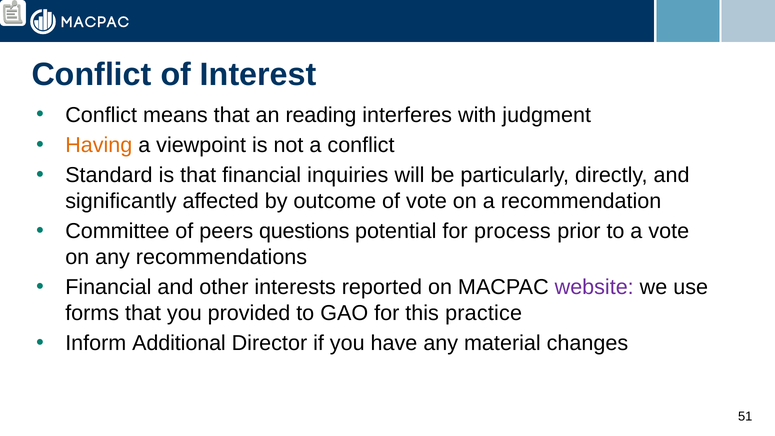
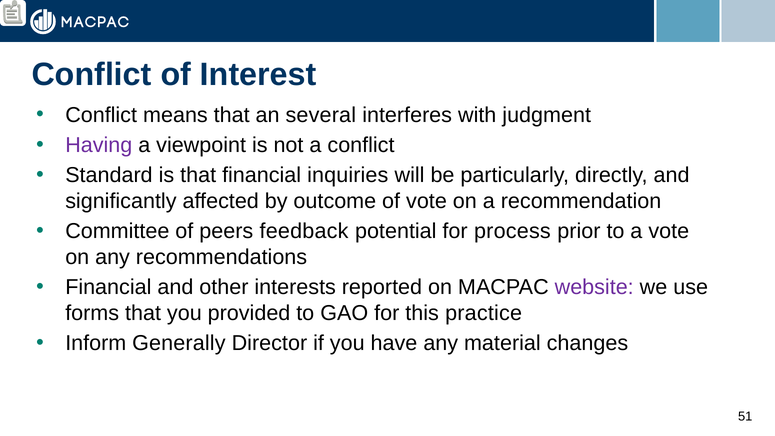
reading: reading -> several (321, 115)
Having colour: orange -> purple (99, 145)
questions: questions -> feedback (304, 231)
Additional: Additional -> Generally (179, 343)
